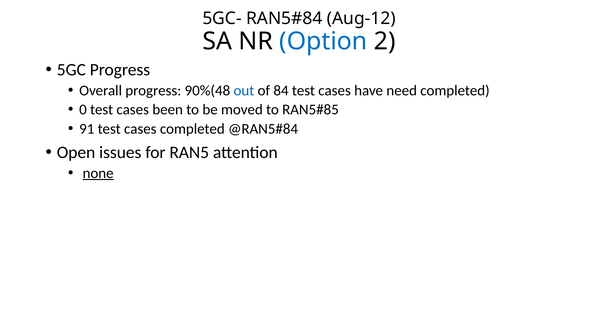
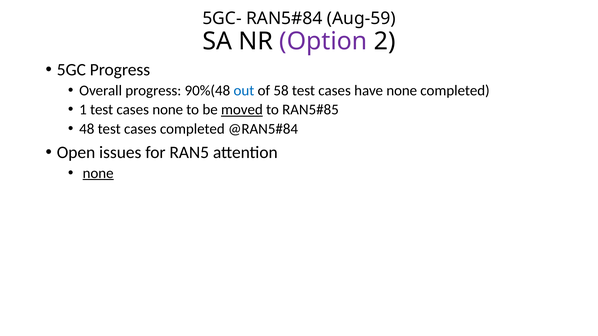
Aug-12: Aug-12 -> Aug-59 (361, 18)
Option colour: blue -> purple (323, 41)
84: 84 -> 58 (281, 91)
have need: need -> none (402, 91)
0: 0 -> 1 (83, 110)
cases been: been -> none (168, 110)
moved underline: none -> present (242, 110)
91: 91 -> 48 (87, 129)
